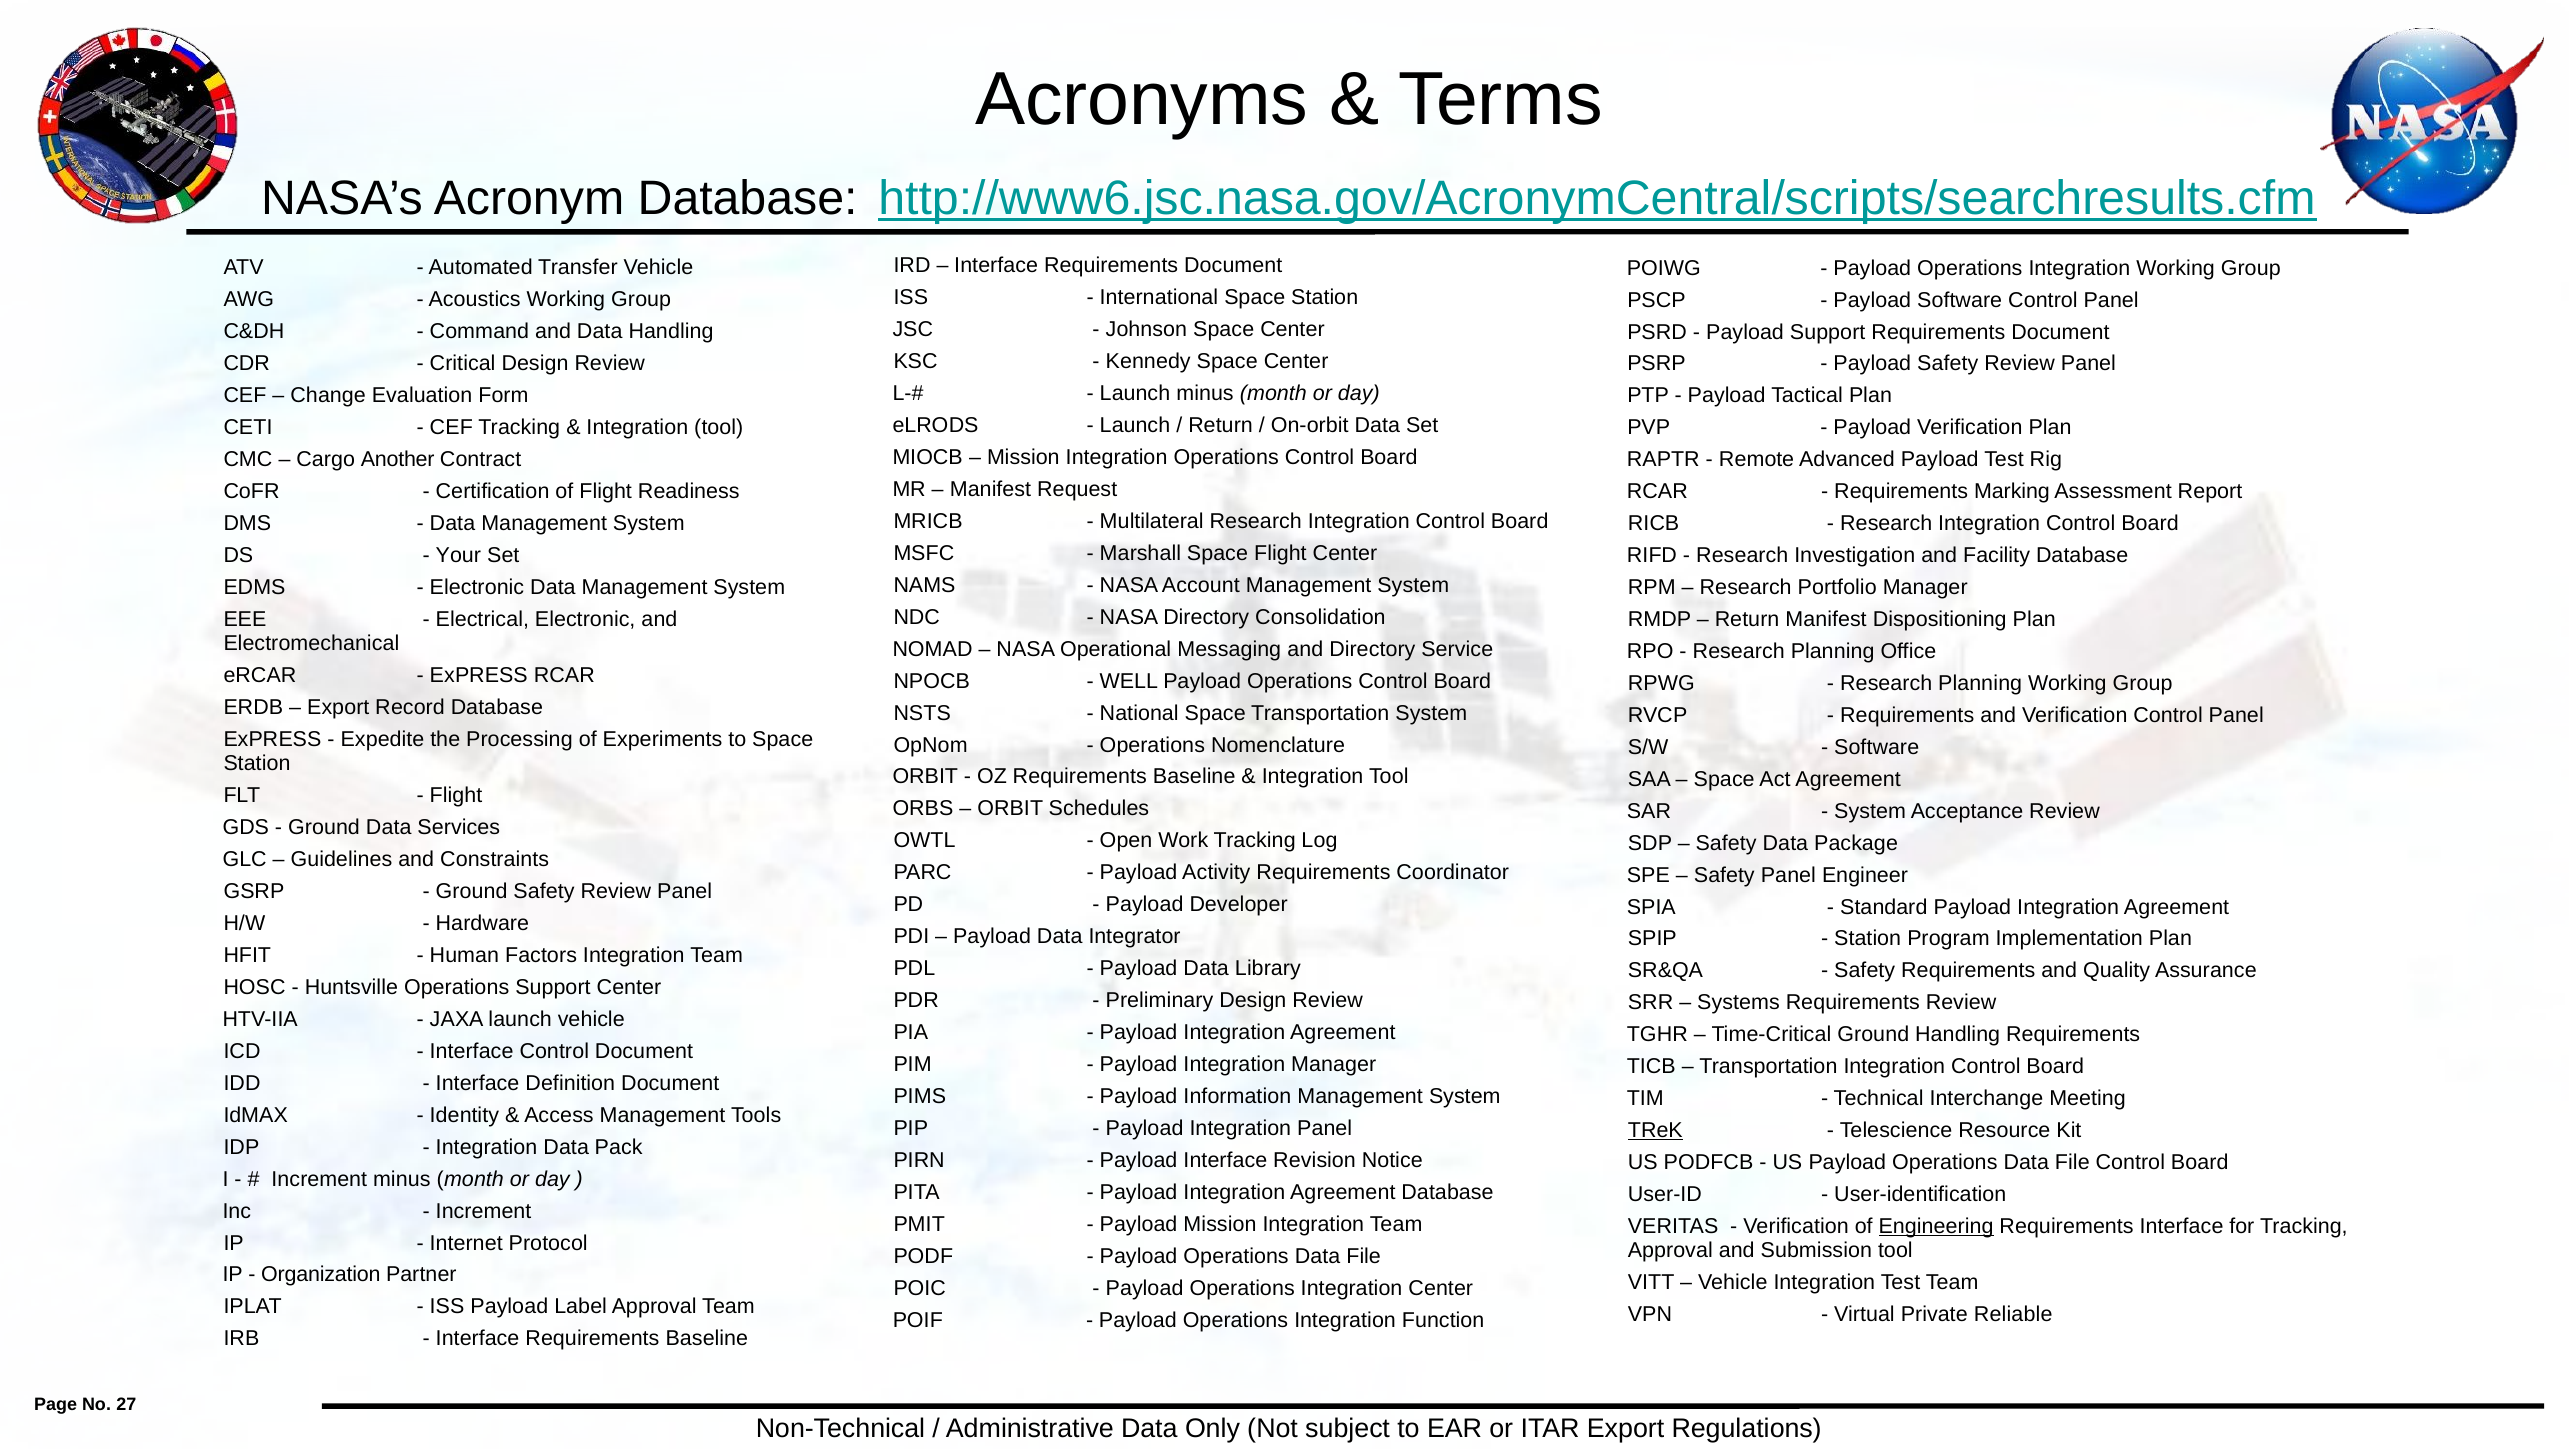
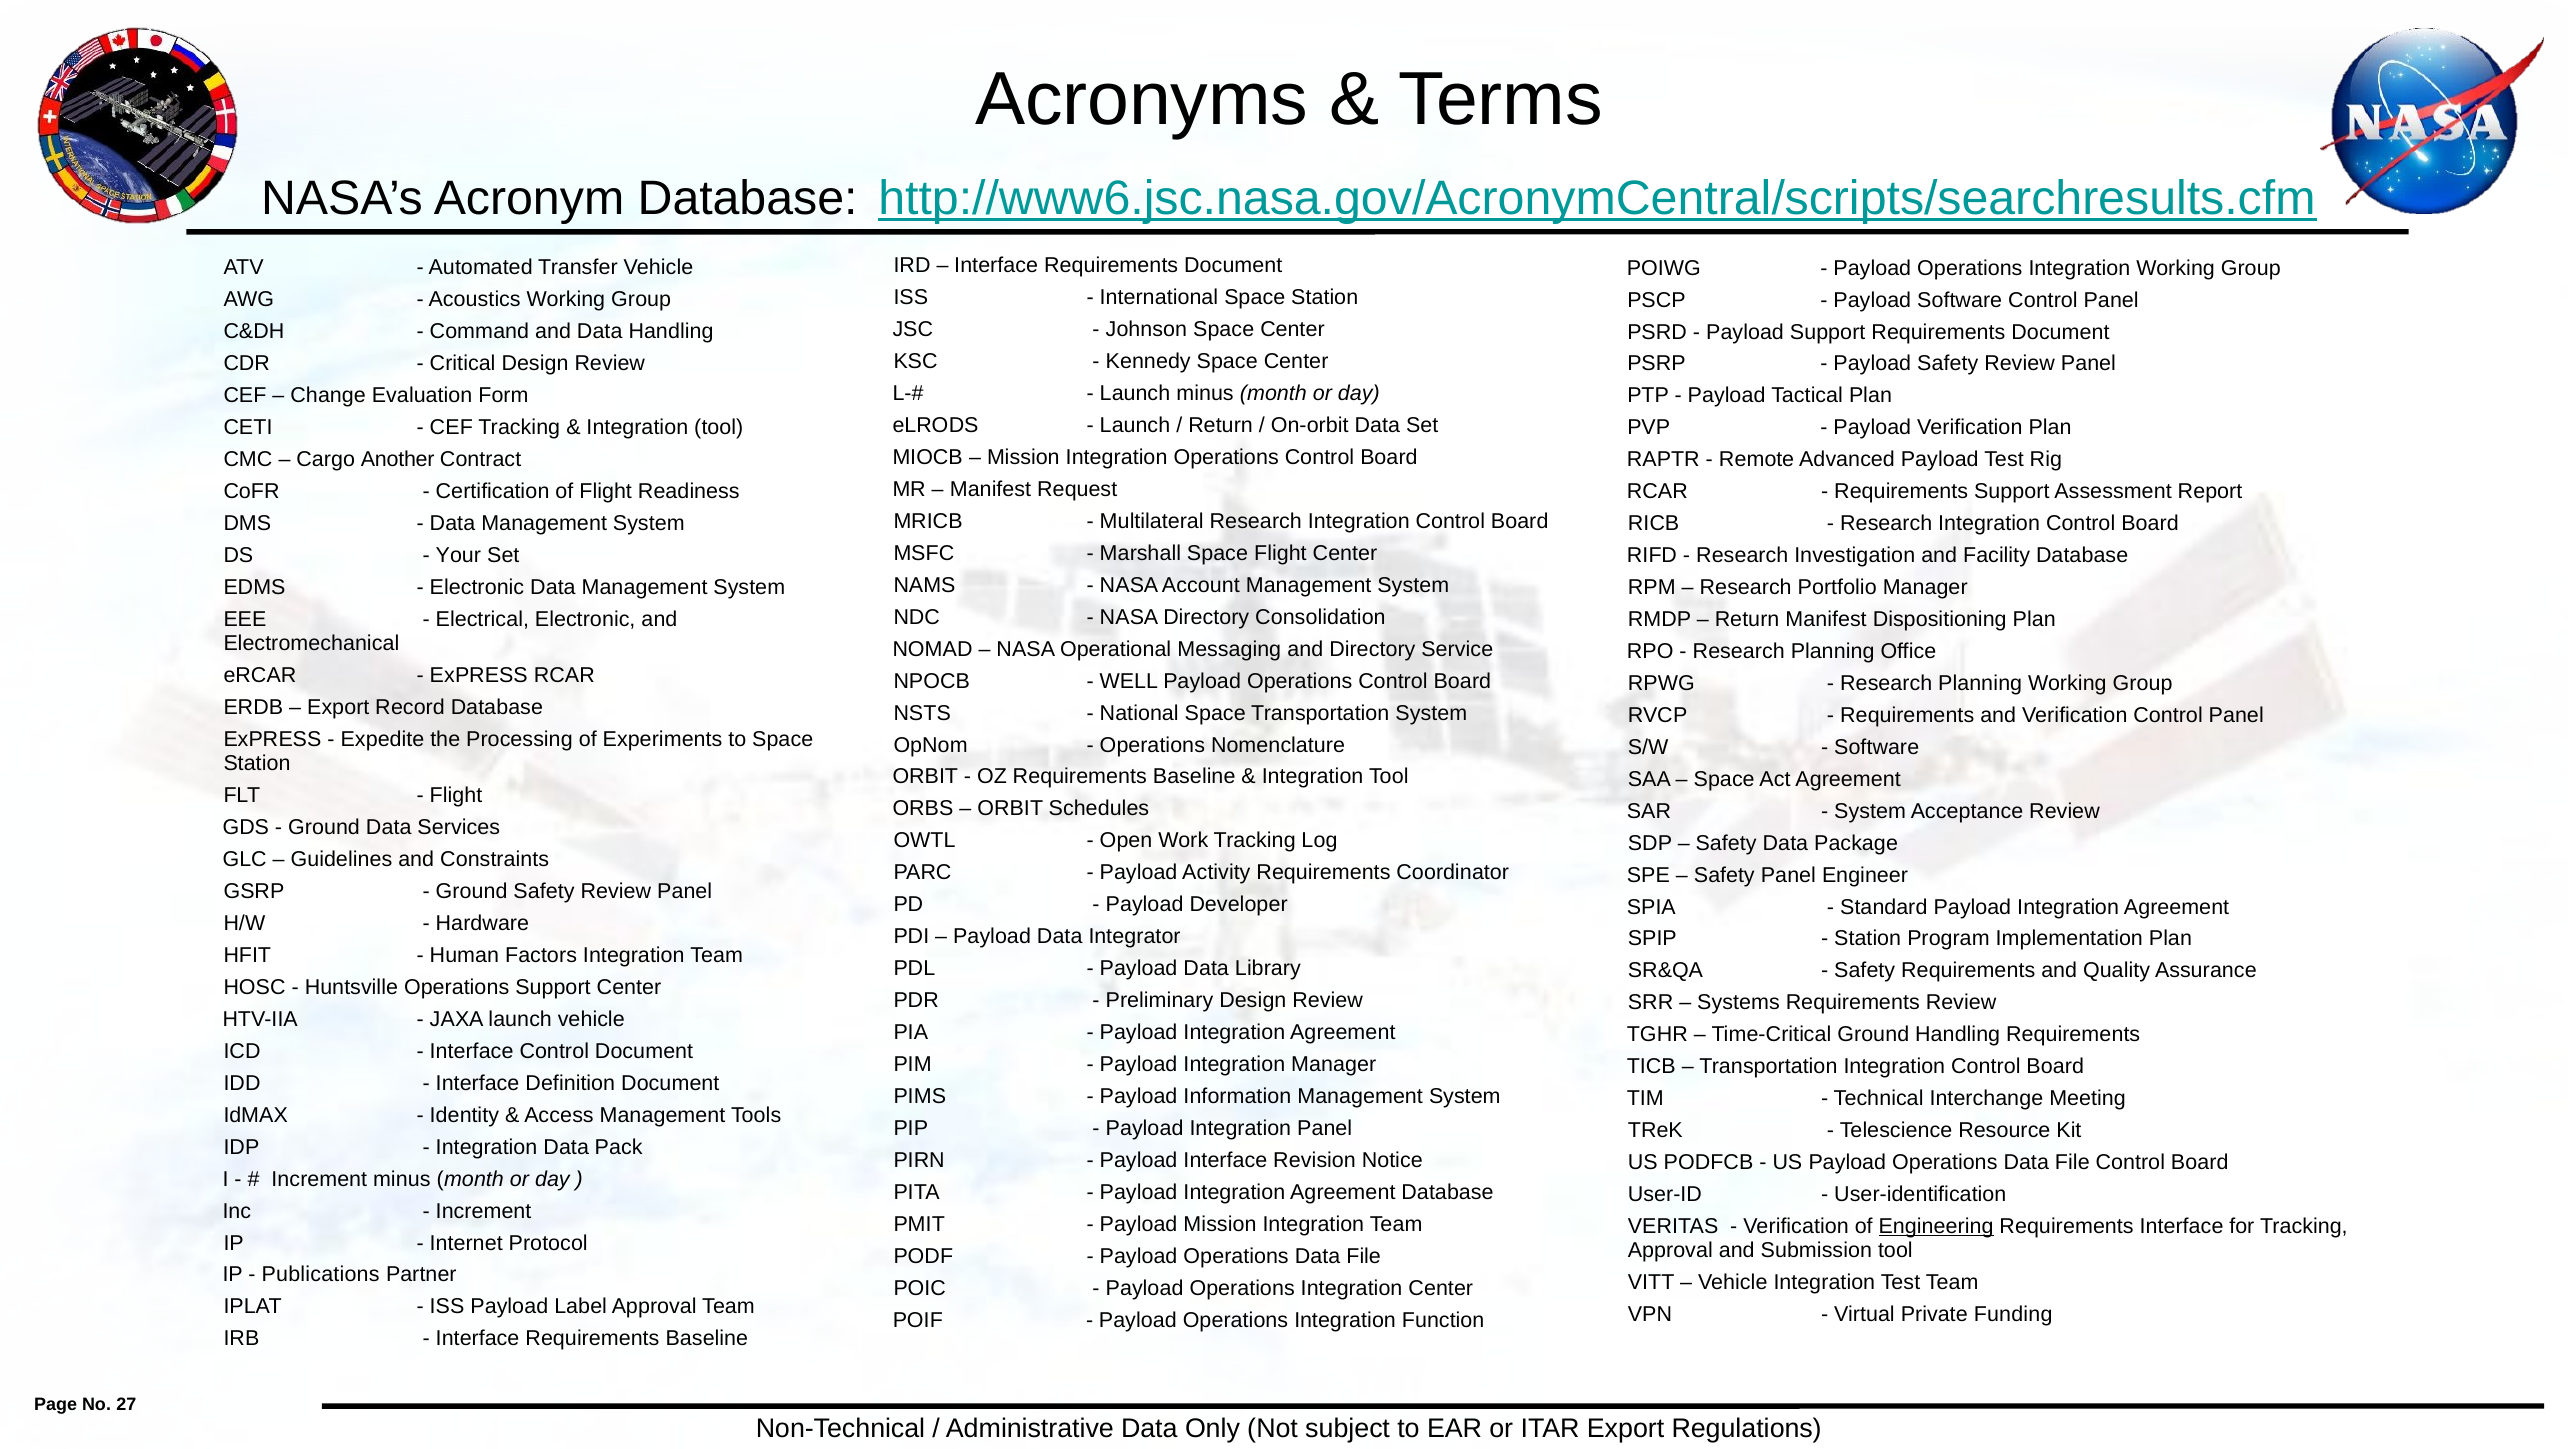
Requirements Marking: Marking -> Support (2012, 492)
TReK underline: present -> none (1655, 1131)
Organization: Organization -> Publications (321, 1275)
Reliable: Reliable -> Funding (2013, 1315)
